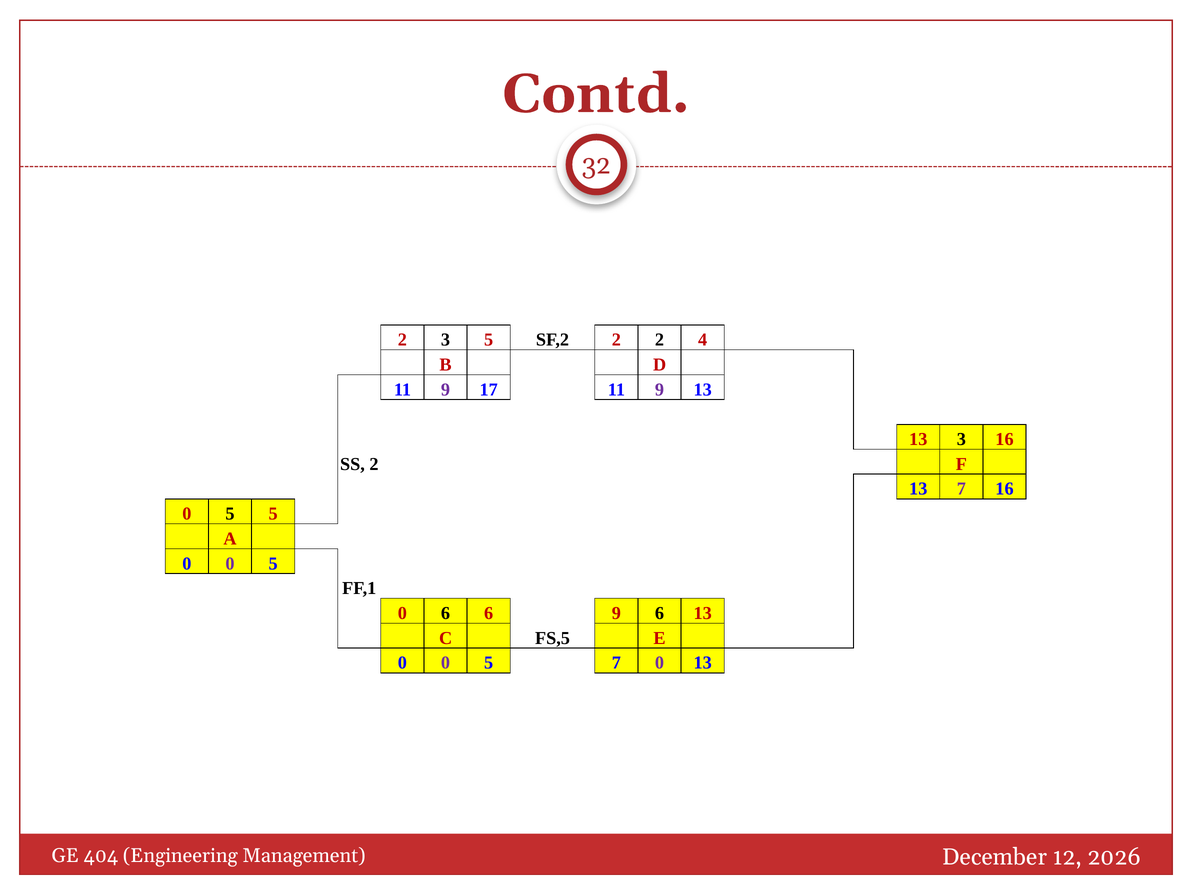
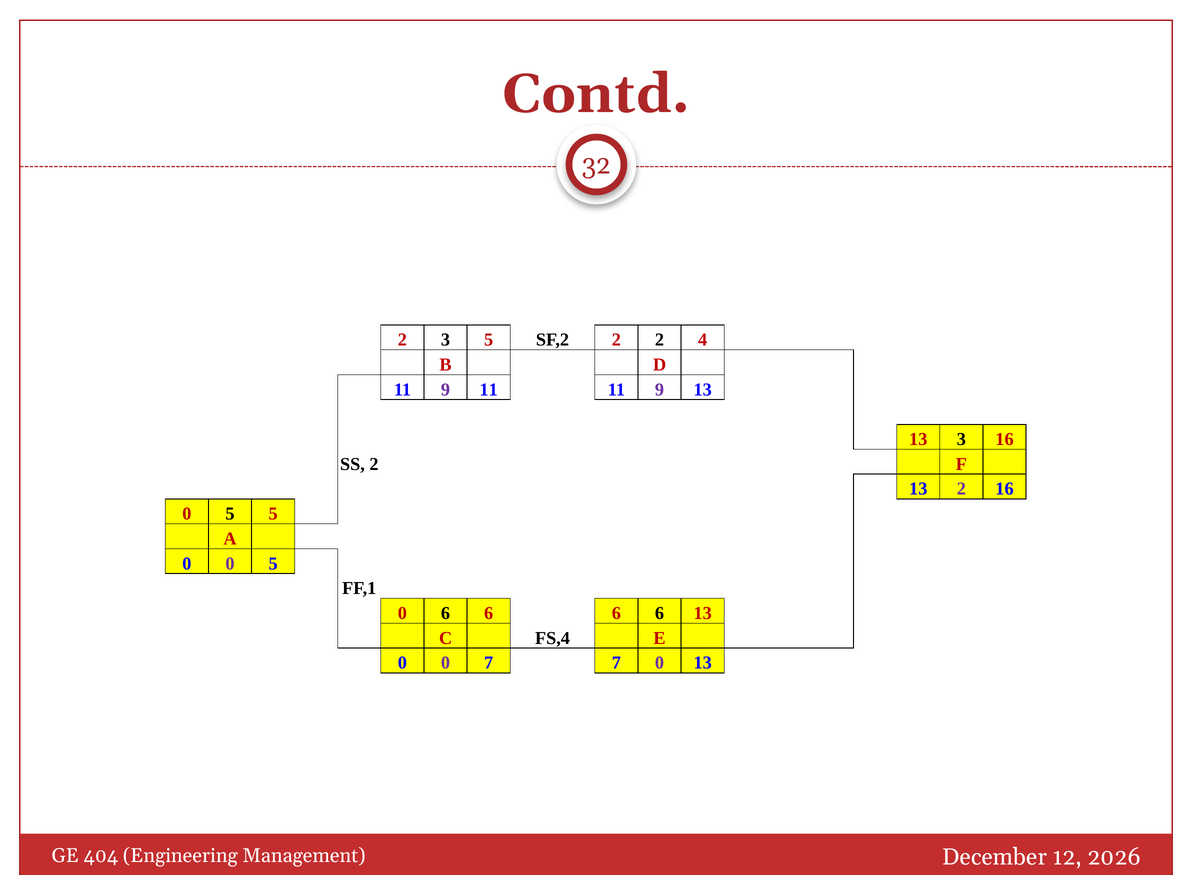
9 17: 17 -> 11 (489, 389)
13 7: 7 -> 2 (961, 489)
0 6 6 9: 9 -> 6 (616, 613)
FS,5: FS,5 -> FS,4 (553, 638)
5: 5 -> 7 (489, 663)
